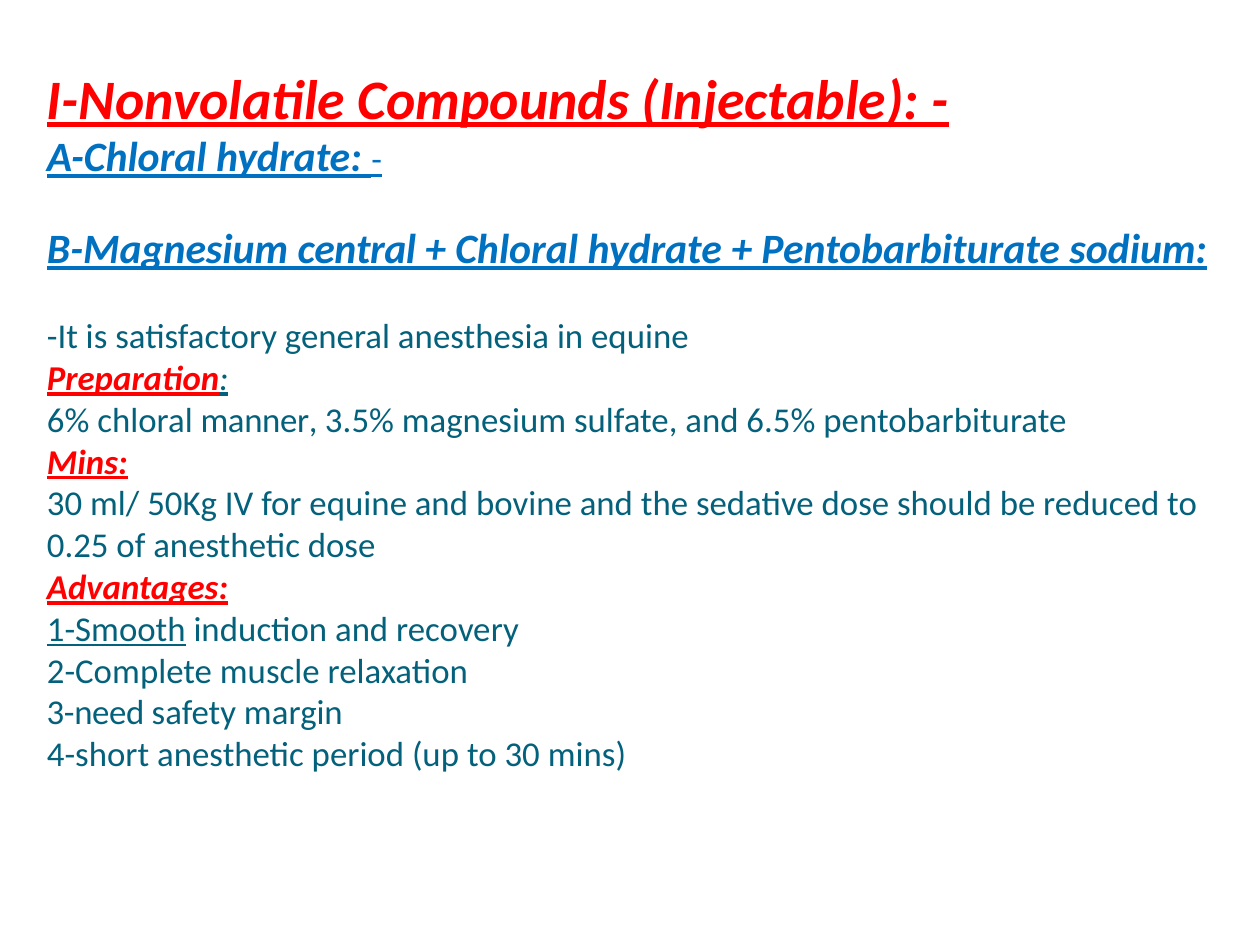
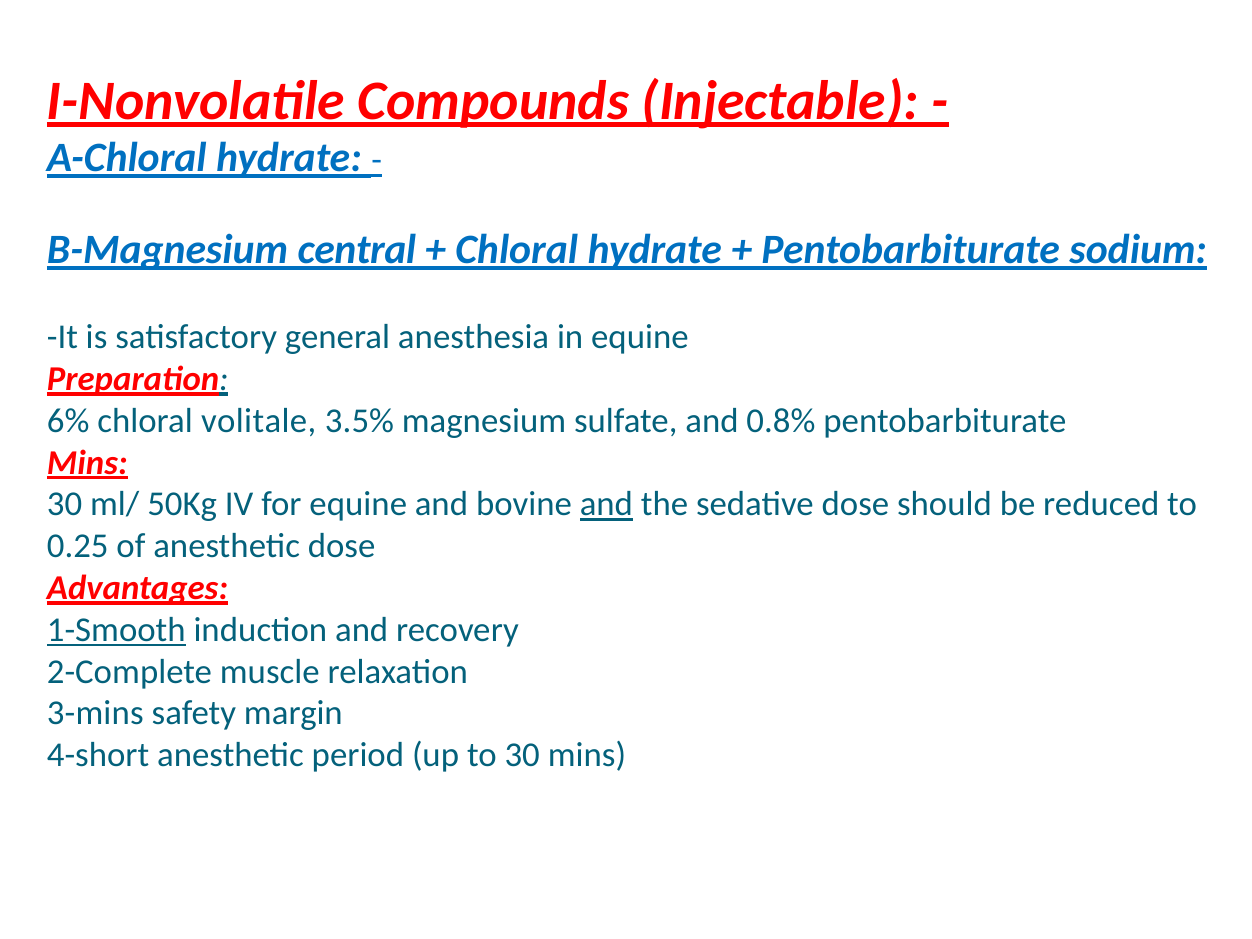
manner: manner -> volitale (259, 421)
6.5%: 6.5% -> 0.8% (781, 421)
and underline: none -> present (606, 504)
3-need: 3-need -> 3-mins (95, 713)
